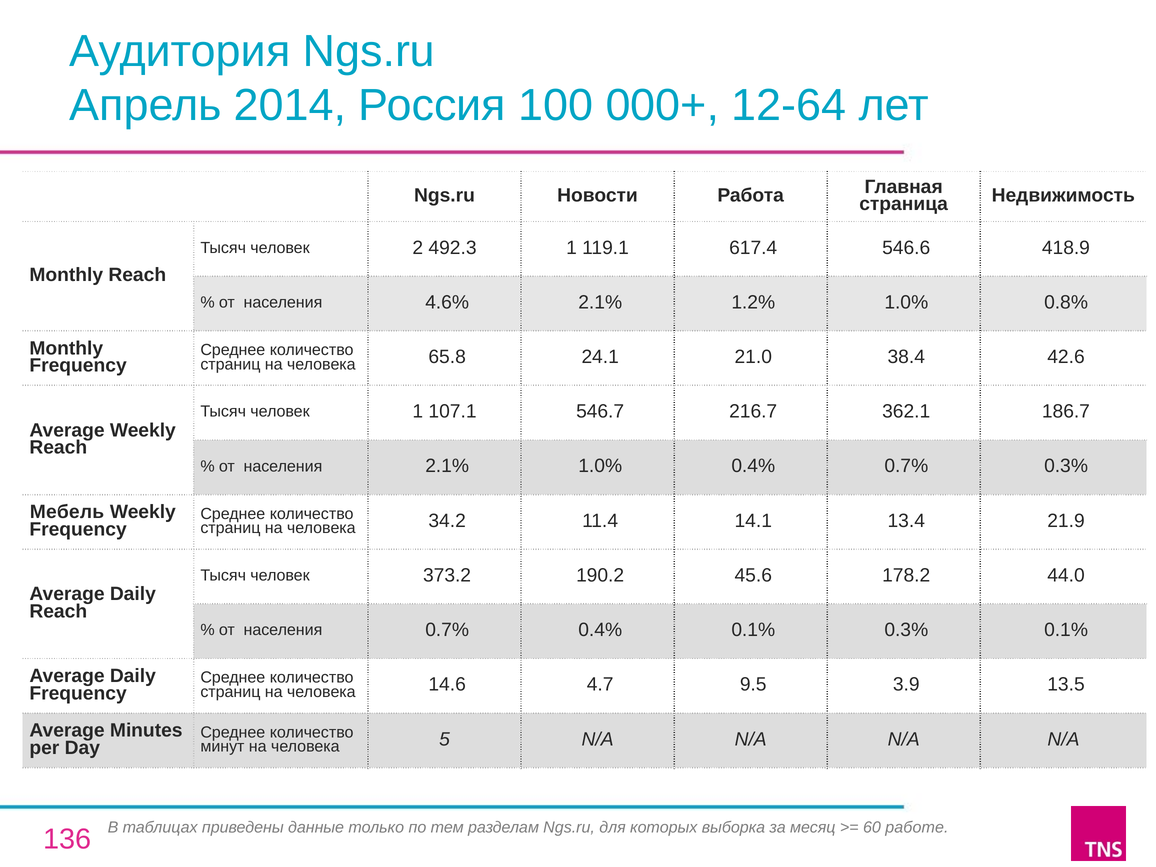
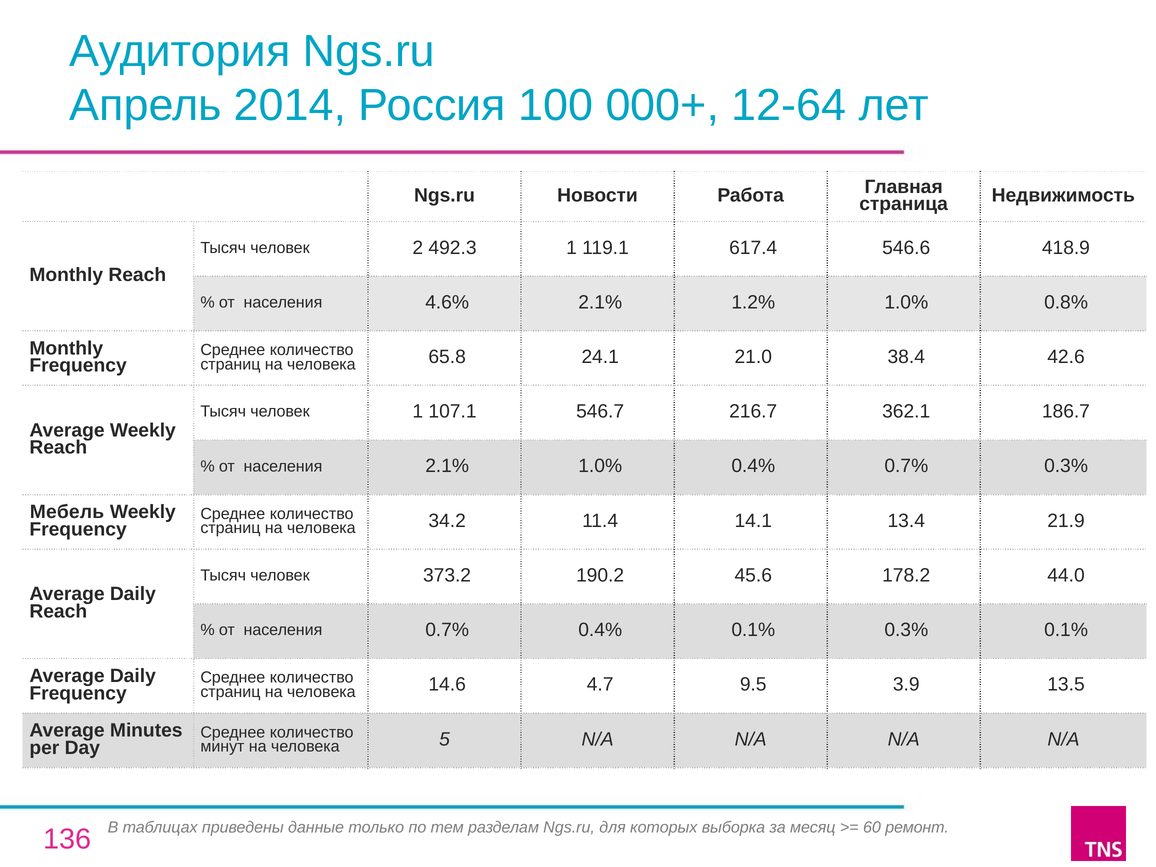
работе: работе -> ремонт (917, 827)
